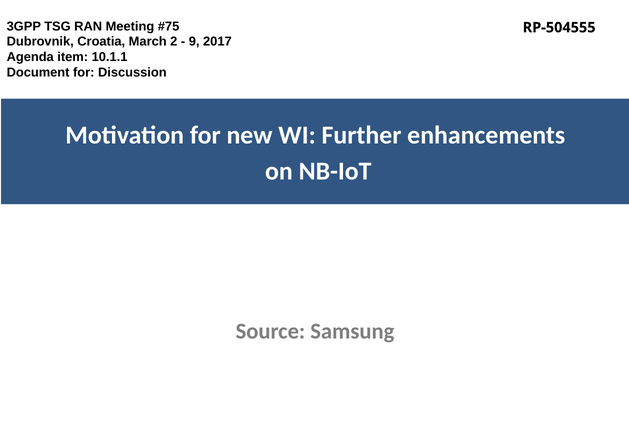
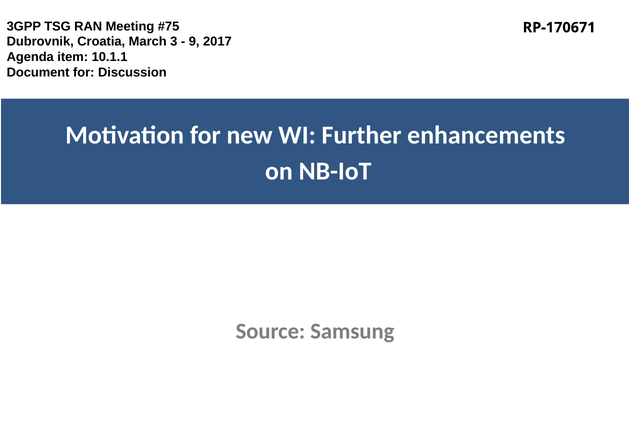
RP-504555: RP-504555 -> RP-170671 (559, 28)
2: 2 -> 3 (174, 42)
